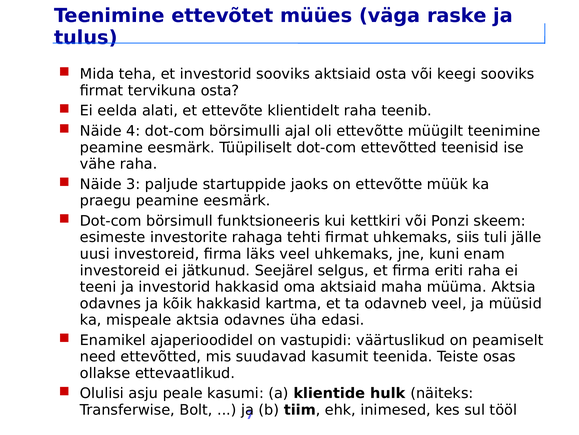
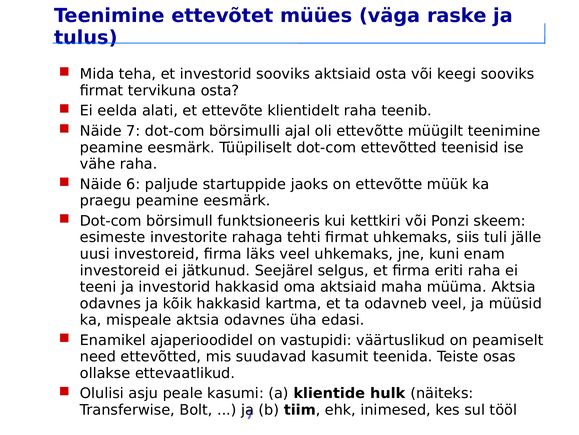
Näide 4: 4 -> 7 (133, 131)
3: 3 -> 6 (133, 184)
